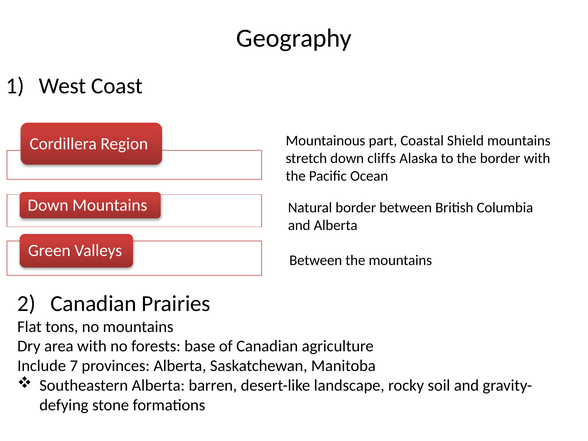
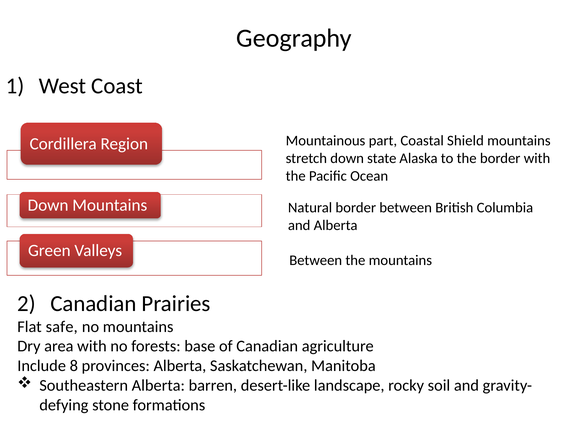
cliffs: cliffs -> state (382, 158)
tons: tons -> safe (62, 327)
7: 7 -> 8 (74, 366)
